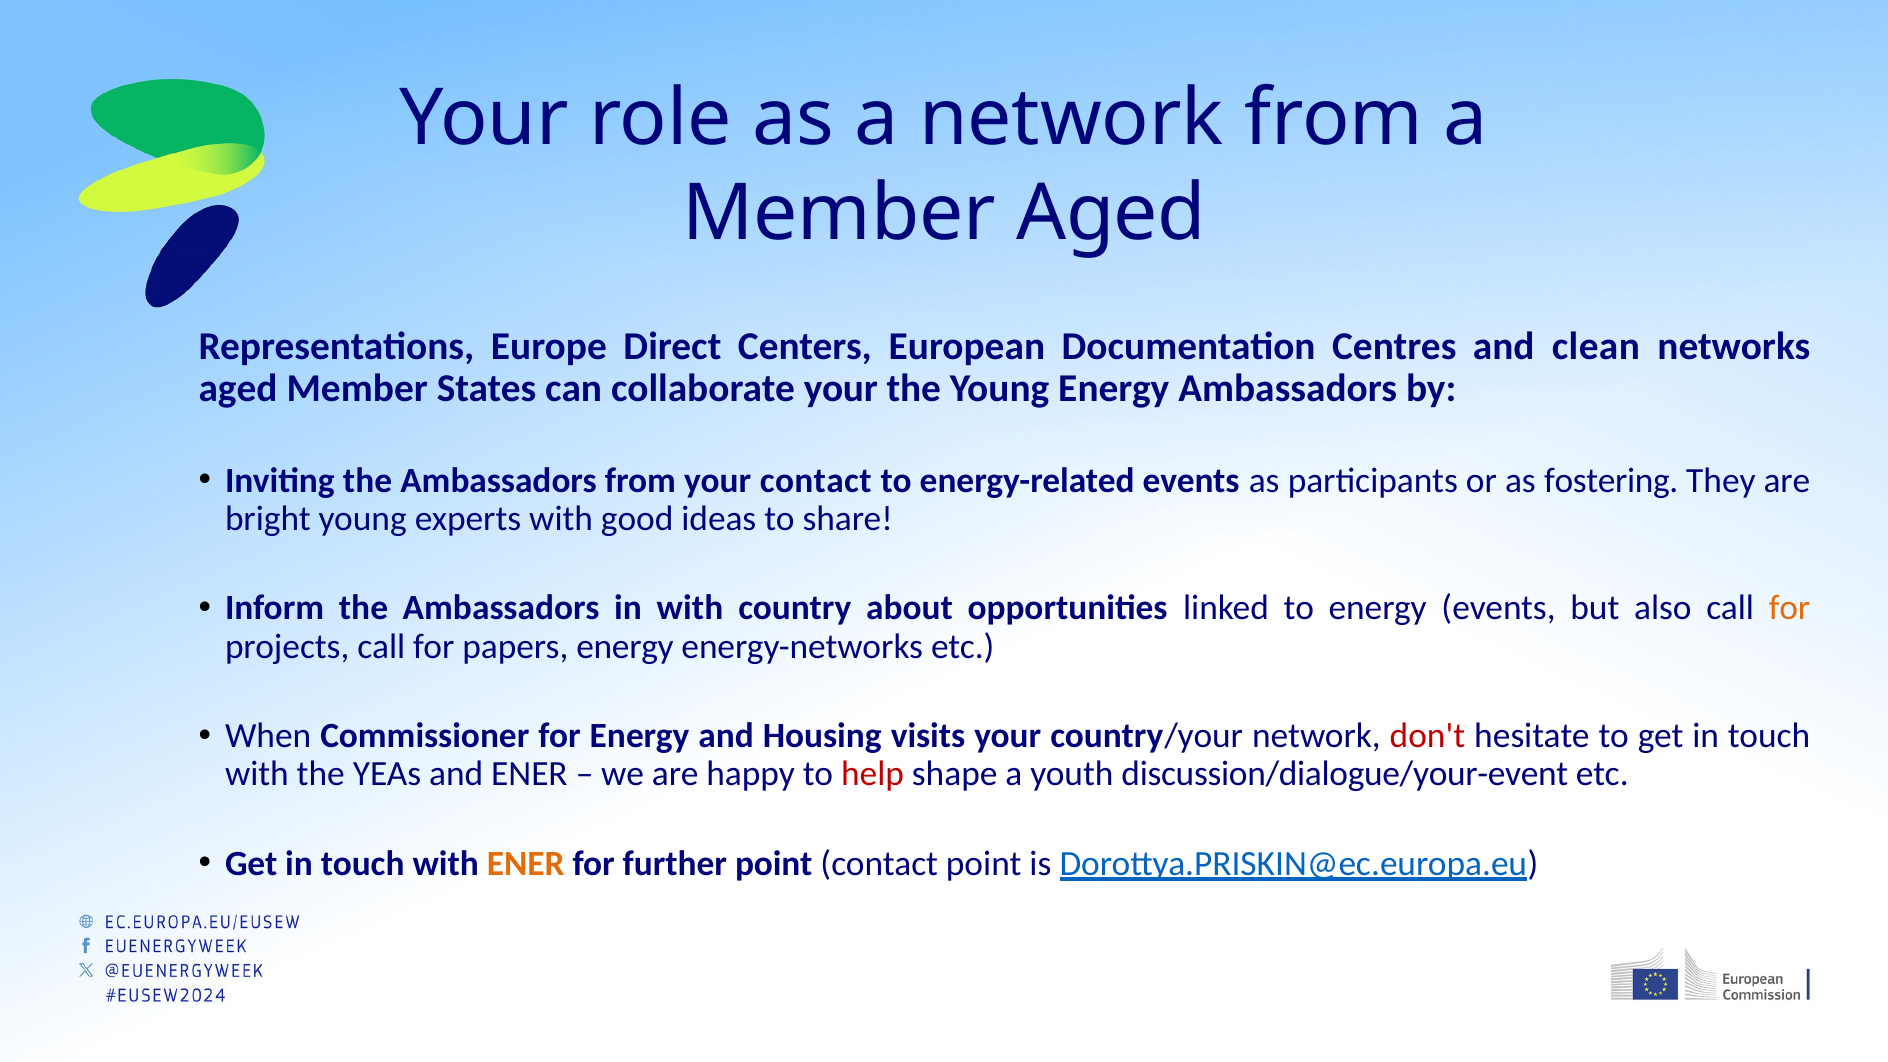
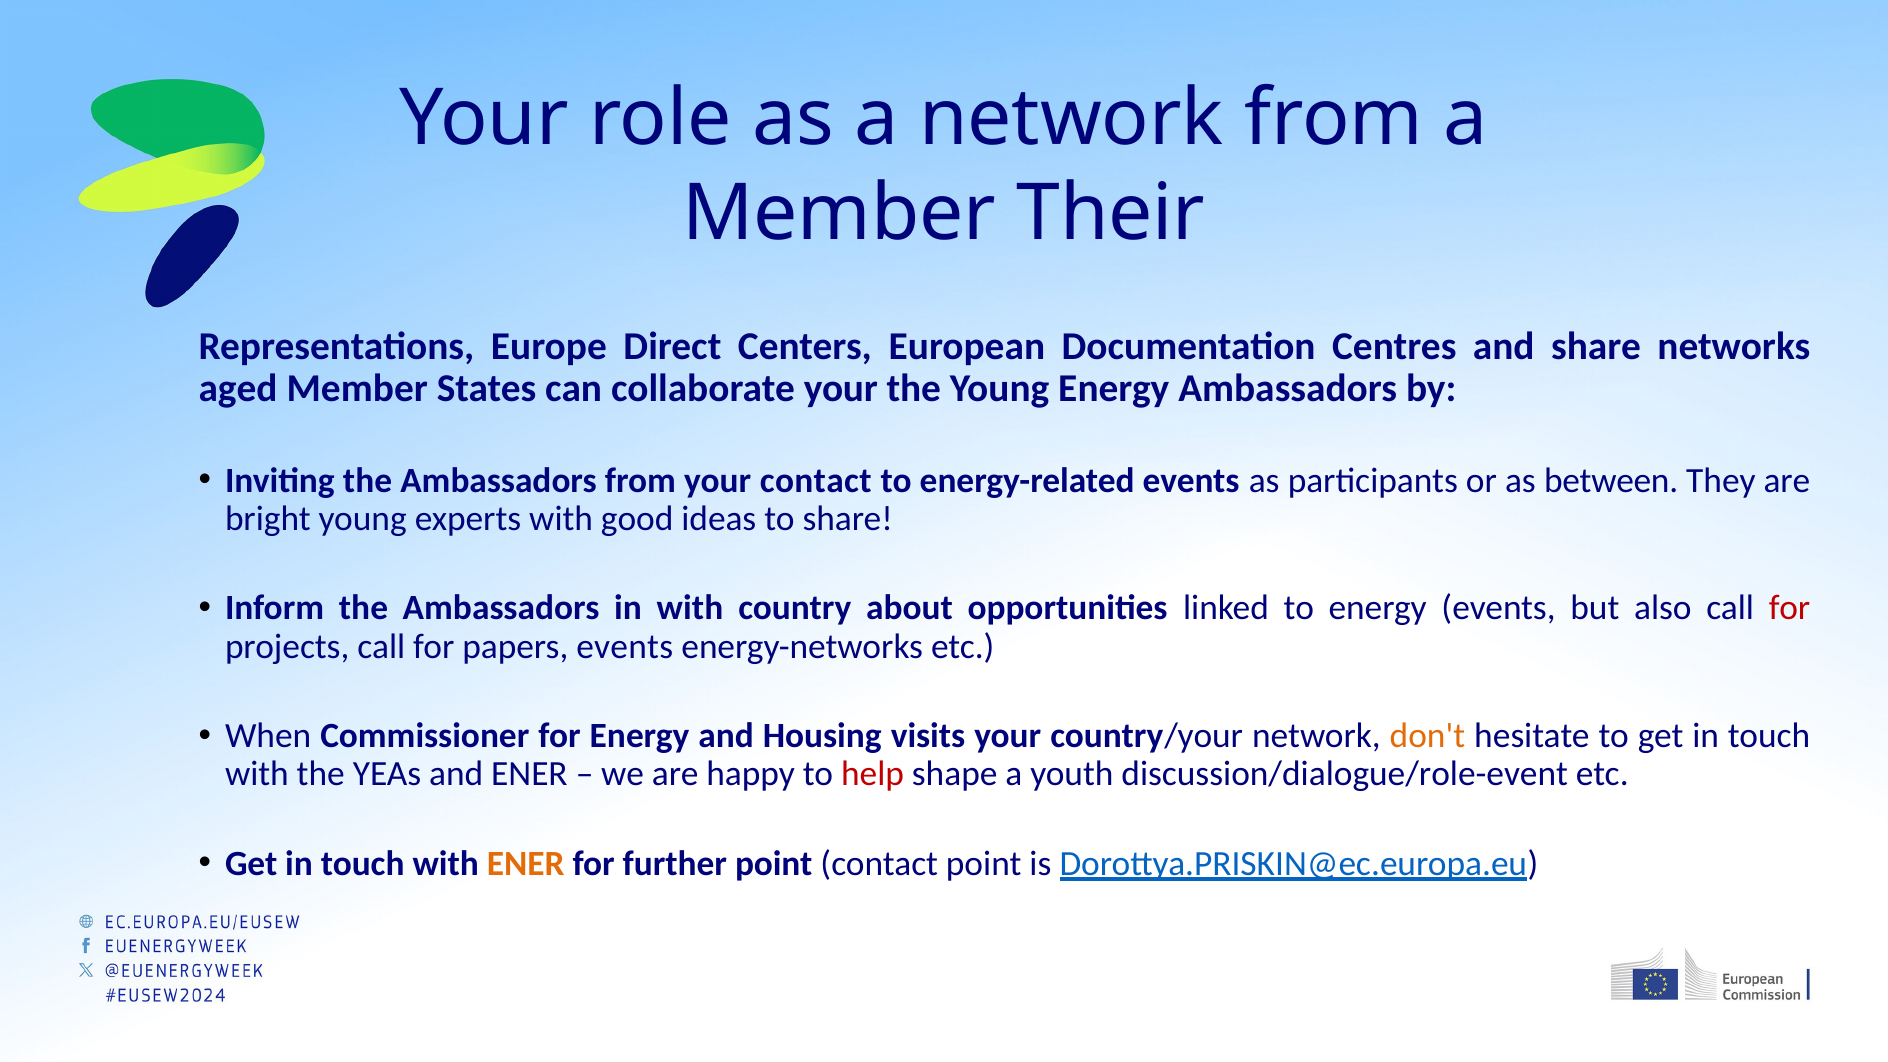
Member Aged: Aged -> Their (1111, 213)
and clean: clean -> share (1596, 347)
fostering: fostering -> between (1611, 481)
for colour: orange -> red (1790, 608)
papers energy: energy -> events (625, 646)
don't colour: red -> orange (1427, 736)
discussion/dialogue/your-event: discussion/dialogue/your-event -> discussion/dialogue/role-event (1345, 774)
